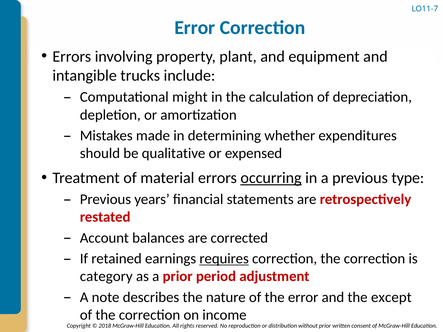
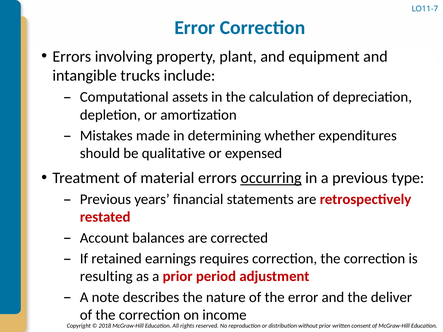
might: might -> assets (190, 97)
requires underline: present -> none (224, 259)
category: category -> resulting (106, 277)
except: except -> deliver (391, 297)
